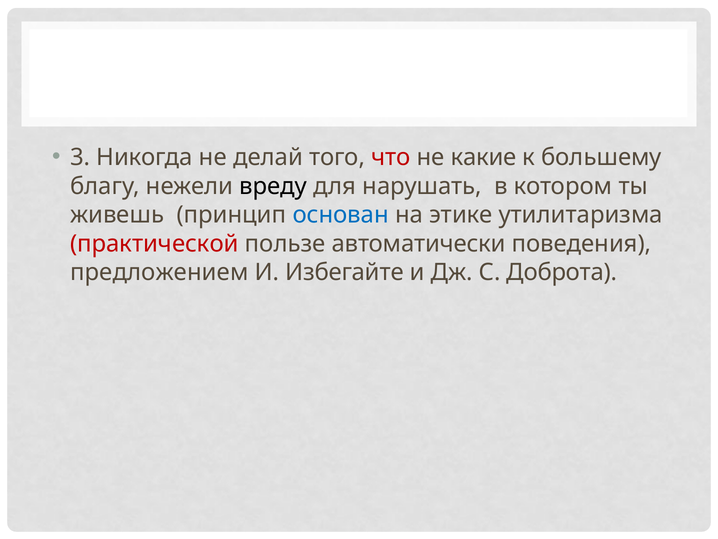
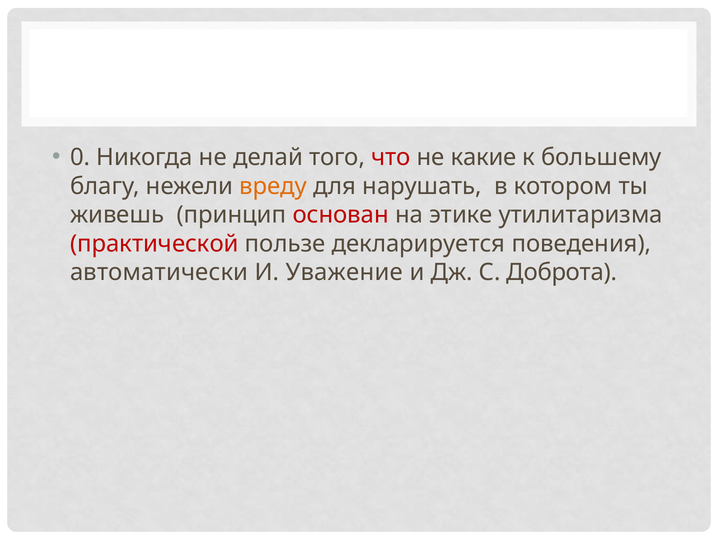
3: 3 -> 0 (80, 157)
вреду colour: black -> orange (273, 186)
основан colour: blue -> red (341, 215)
автоматически: автоматически -> декларируется (418, 243)
предложением: предложением -> автоматически (159, 272)
Избегайте: Избегайте -> Уважение (344, 272)
